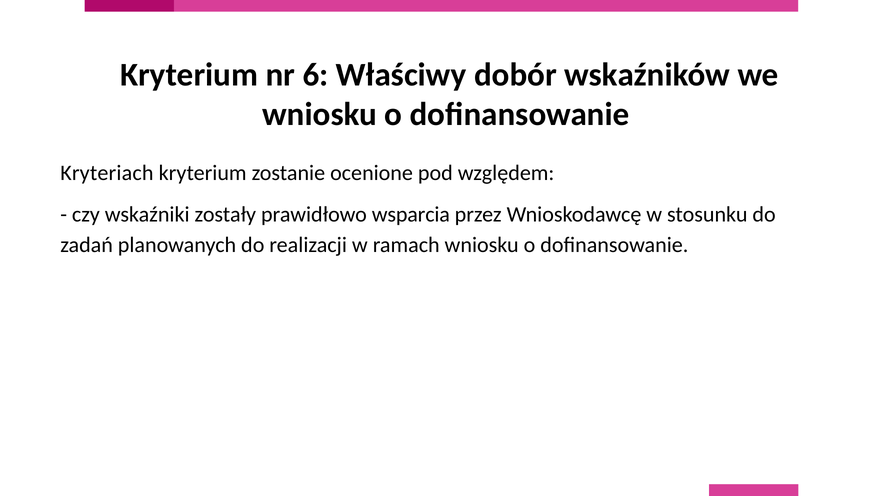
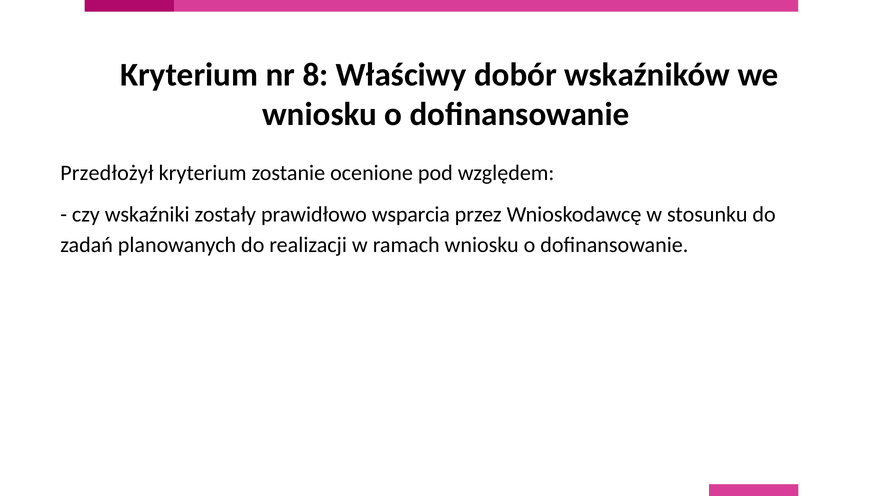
6: 6 -> 8 (315, 75)
Kryteriach: Kryteriach -> Przedłożył (107, 173)
